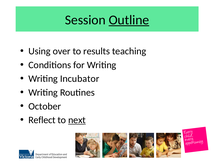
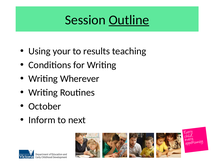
over: over -> your (62, 51)
Incubator: Incubator -> Wherever (80, 79)
Reflect: Reflect -> Inform (42, 120)
next underline: present -> none (77, 120)
